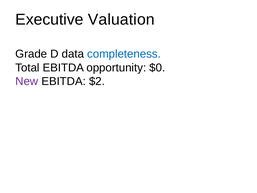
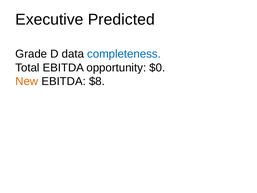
Valuation: Valuation -> Predicted (121, 20)
New colour: purple -> orange (27, 81)
$2: $2 -> $8 (97, 81)
